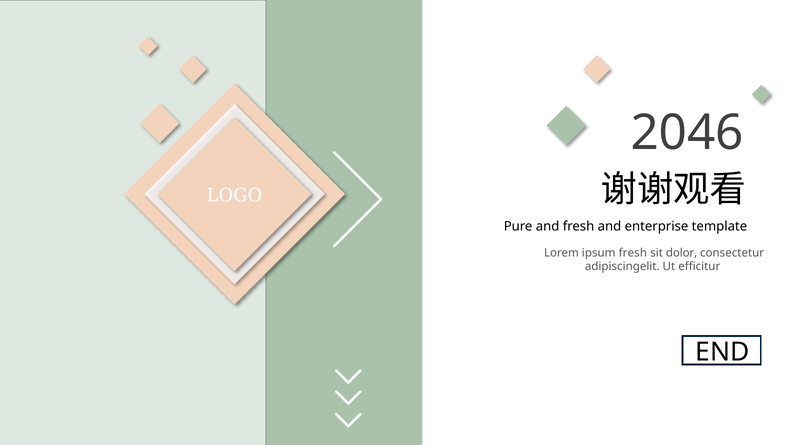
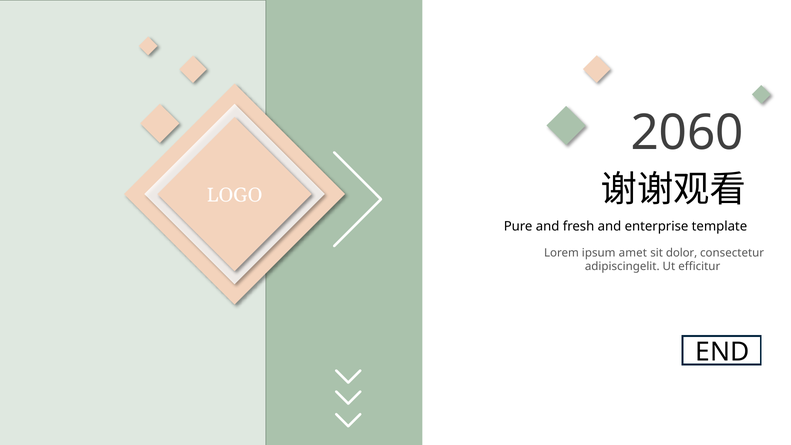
2046: 2046 -> 2060 (687, 133)
ipsum fresh: fresh -> amet (633, 253)
